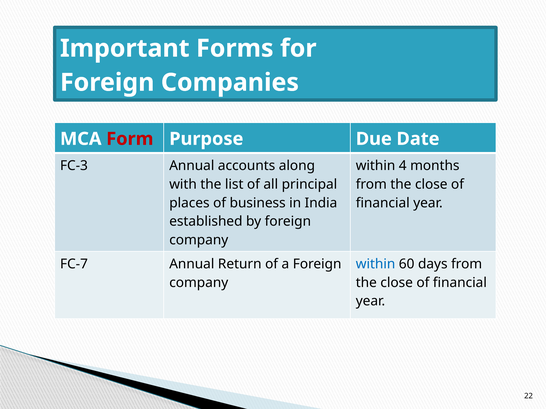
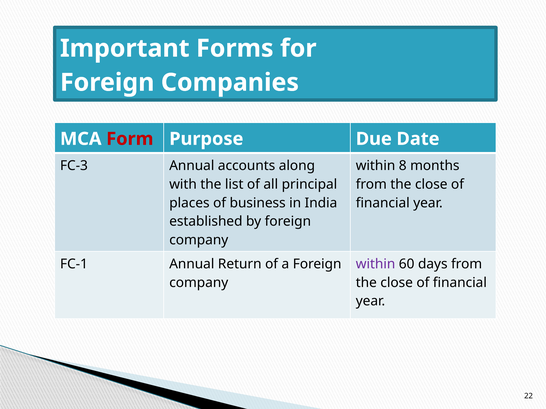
4: 4 -> 8 (403, 166)
FC-7: FC-7 -> FC-1 (74, 264)
within colour: blue -> purple (376, 264)
